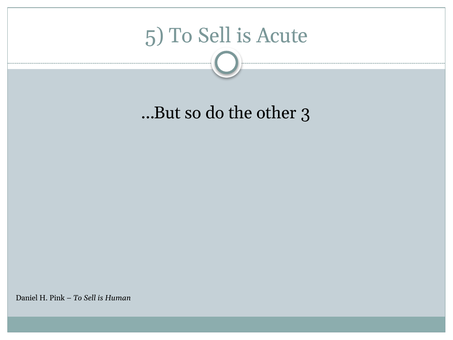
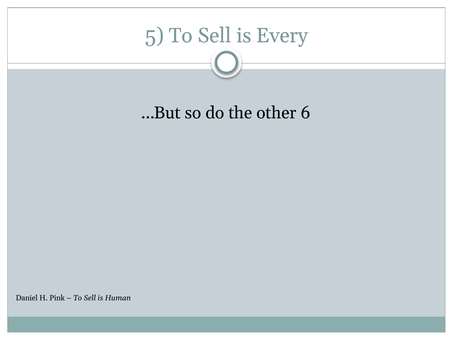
Acute: Acute -> Every (282, 36)
3: 3 -> 6 (306, 113)
